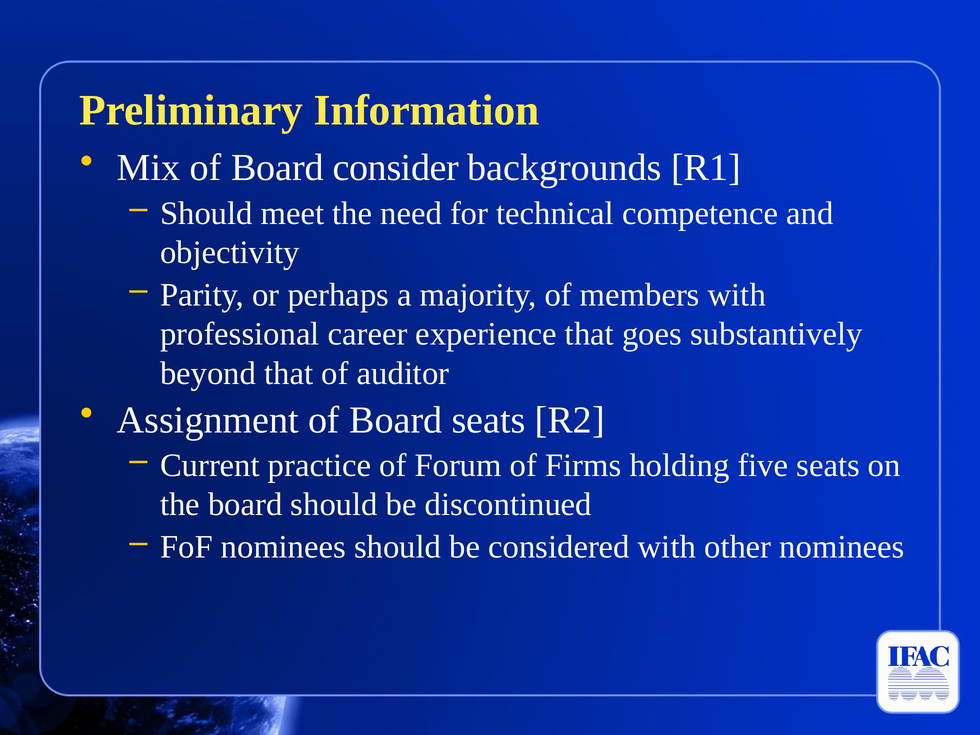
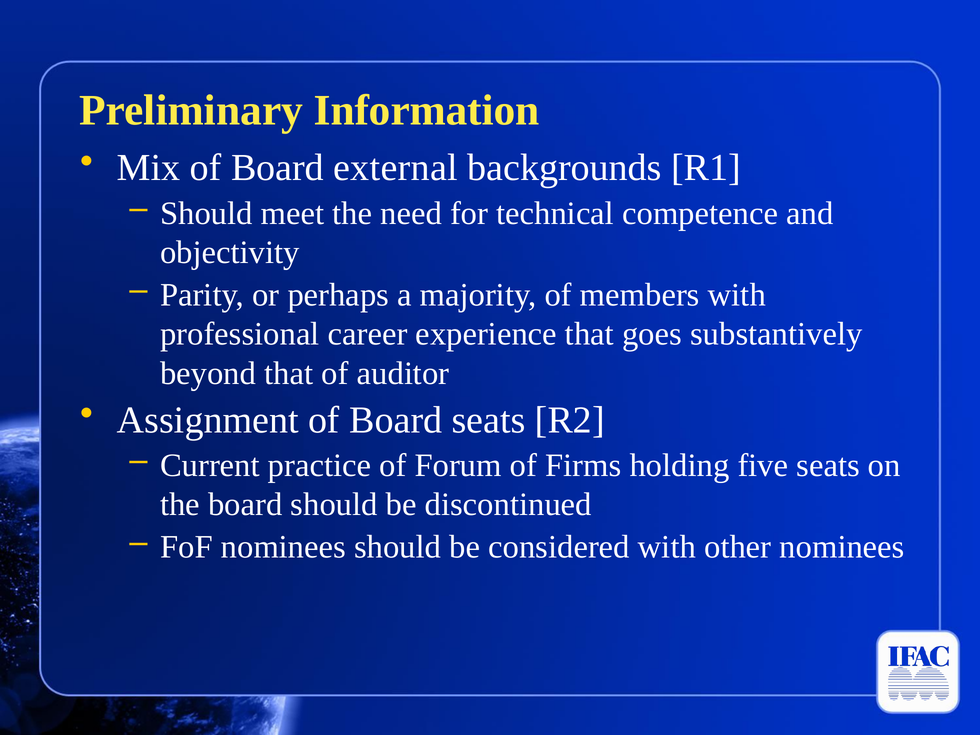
consider: consider -> external (396, 168)
